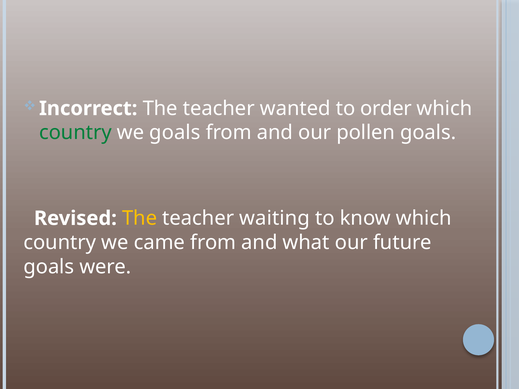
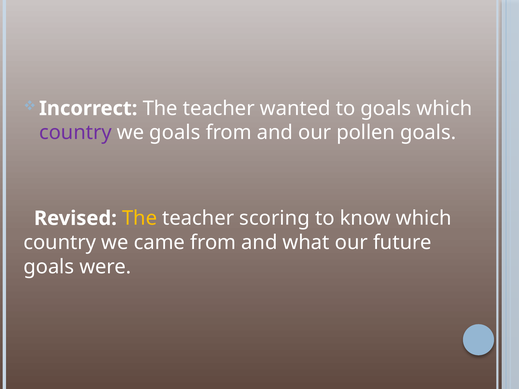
to order: order -> goals (386, 109)
country colour: green -> purple (75, 133)
waiting: waiting -> scoring (275, 218)
